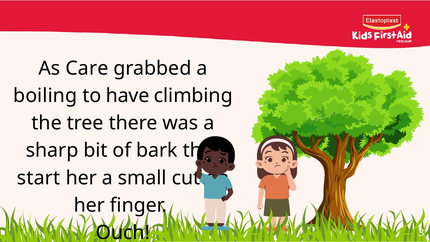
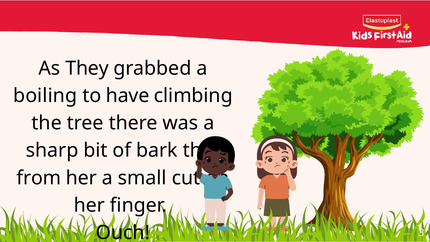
Care: Care -> They (87, 68)
start: start -> from (39, 178)
